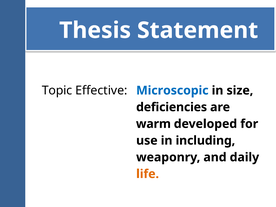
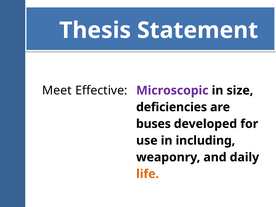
Topic: Topic -> Meet (57, 90)
Microscopic colour: blue -> purple (172, 90)
warm: warm -> buses (153, 124)
